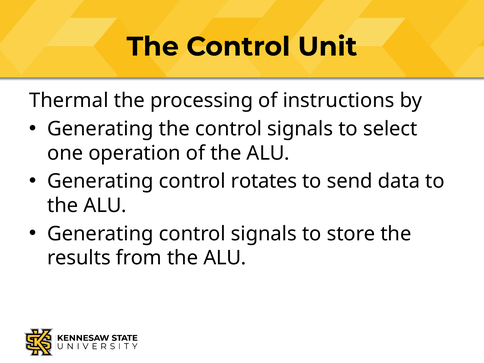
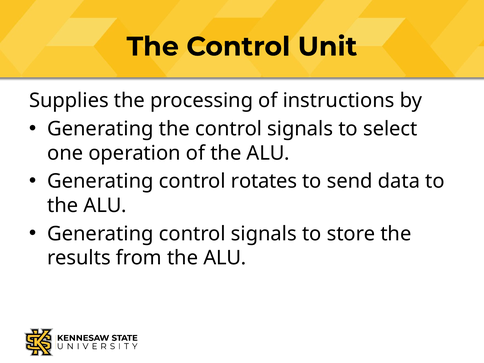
Thermal: Thermal -> Supplies (69, 101)
